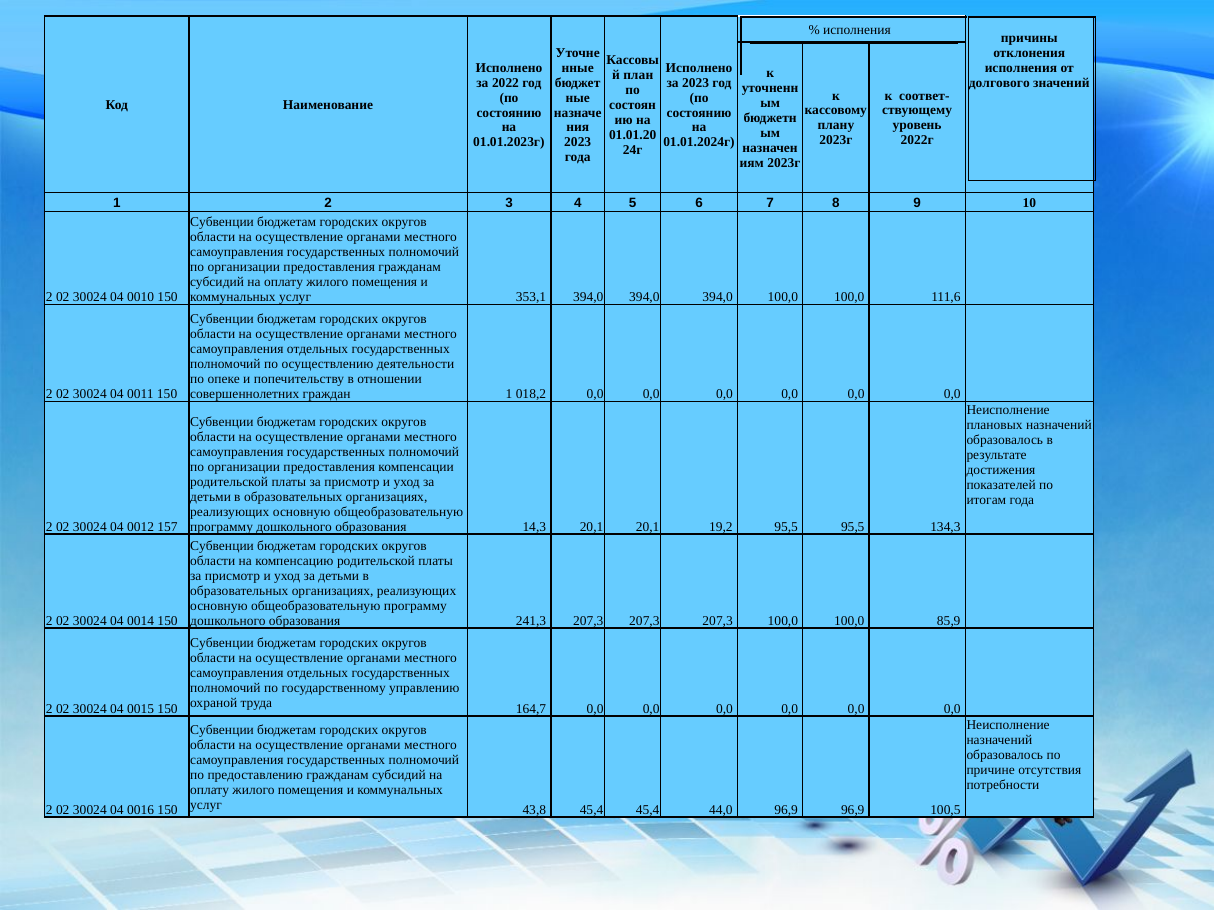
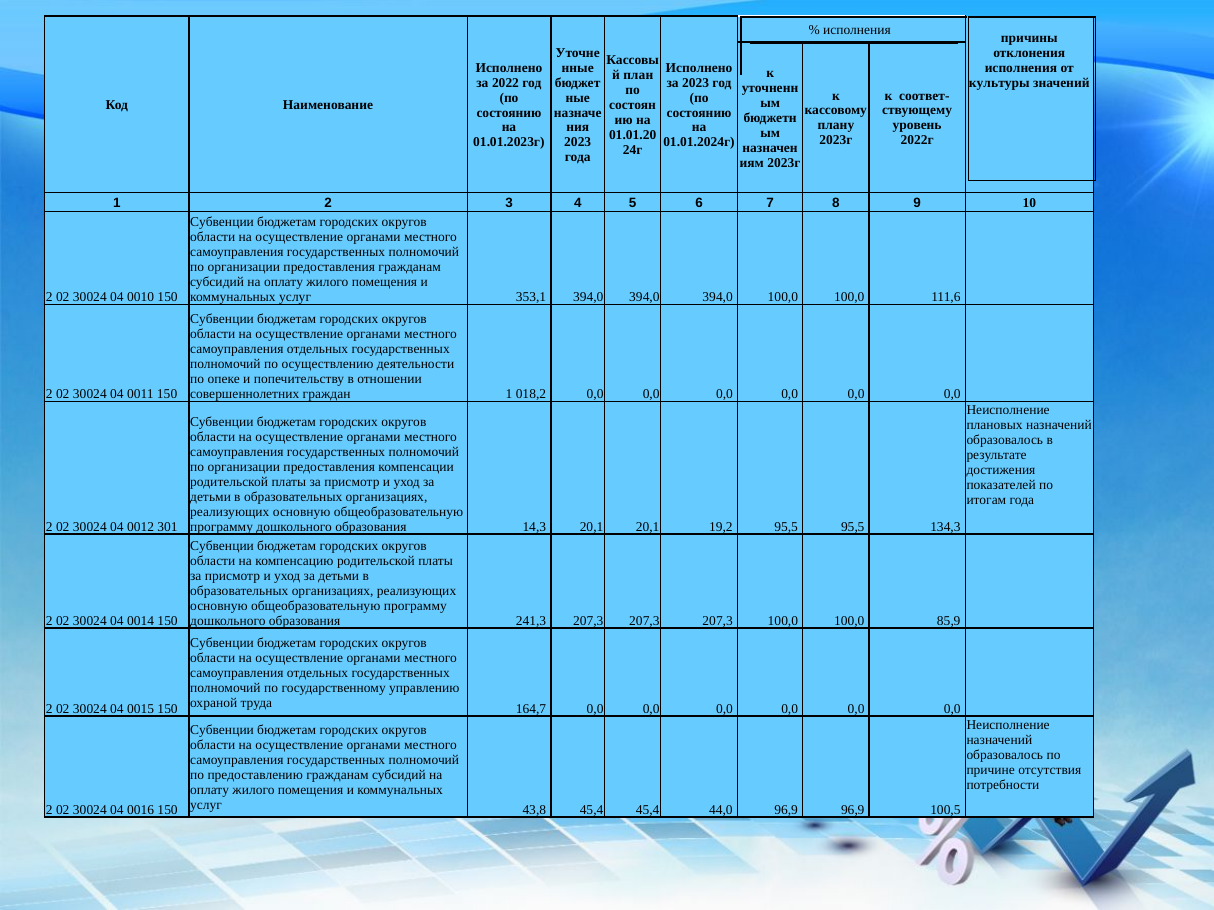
долгового: долгового -> культуры (999, 83)
157: 157 -> 301 (168, 527)
